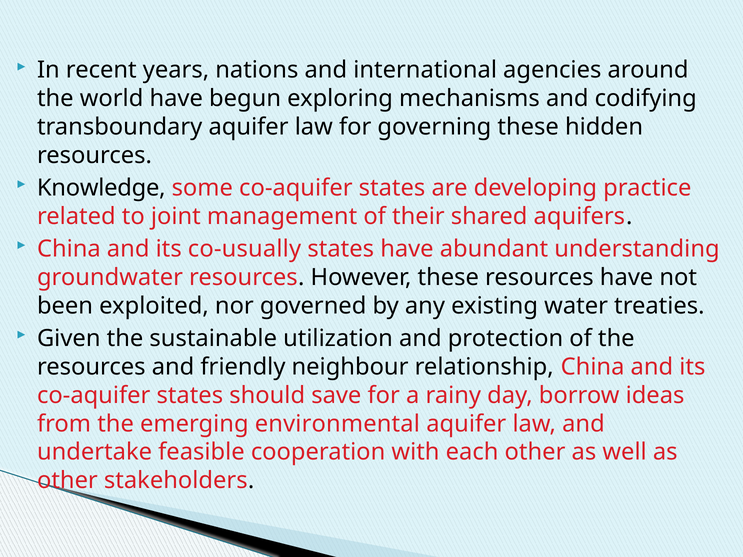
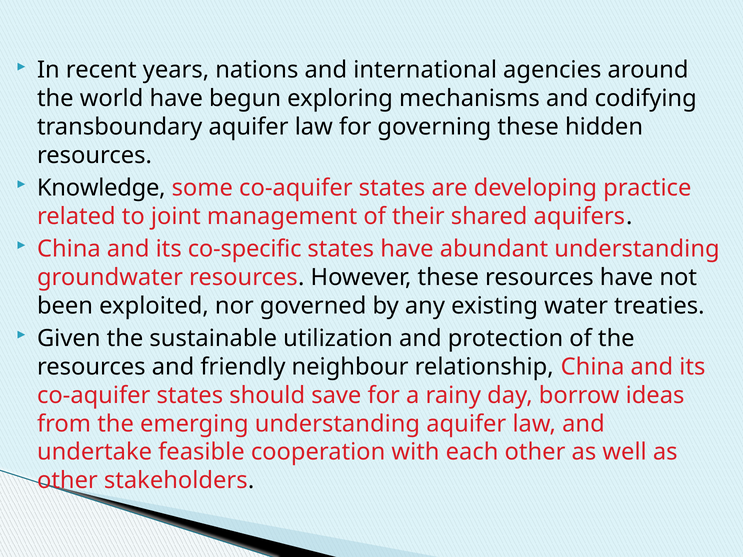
co-usually: co-usually -> co-specific (245, 249)
emerging environmental: environmental -> understanding (337, 424)
